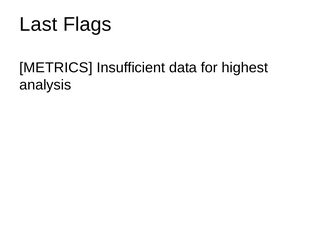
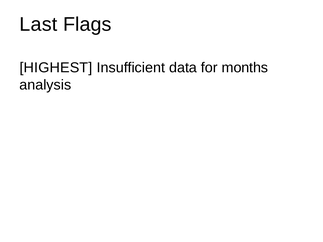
METRICS: METRICS -> HIGHEST (56, 68)
highest: highest -> months (245, 68)
